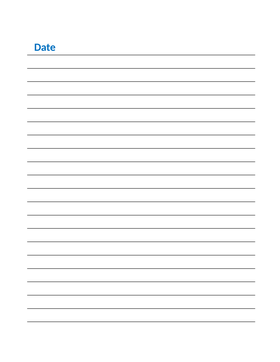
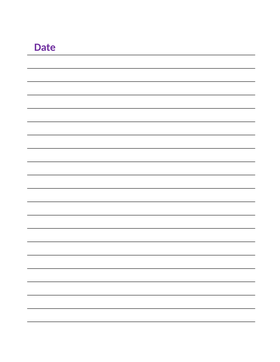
Date colour: blue -> purple (45, 47)
